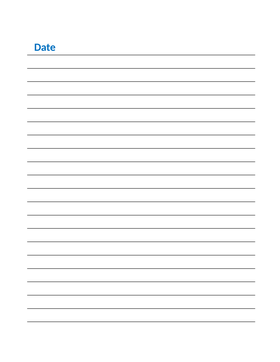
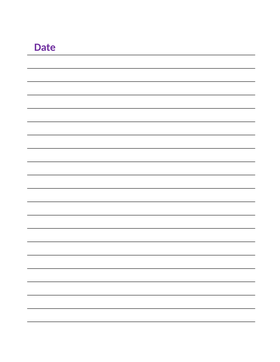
Date colour: blue -> purple (45, 47)
